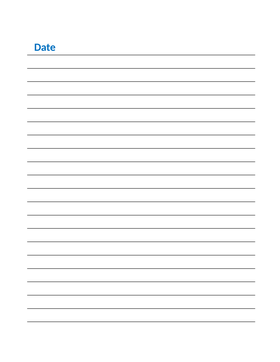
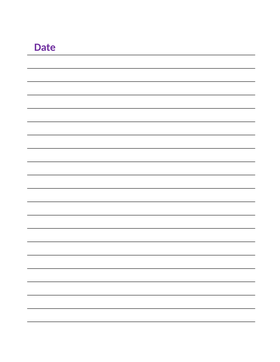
Date colour: blue -> purple (45, 47)
